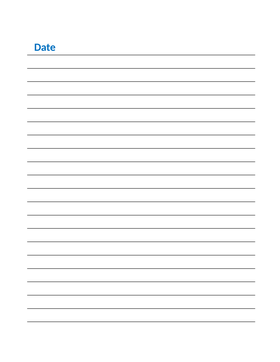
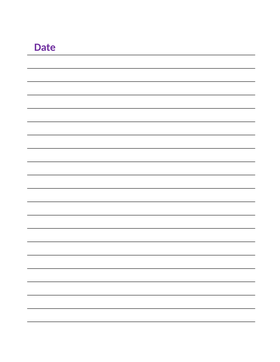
Date colour: blue -> purple (45, 47)
